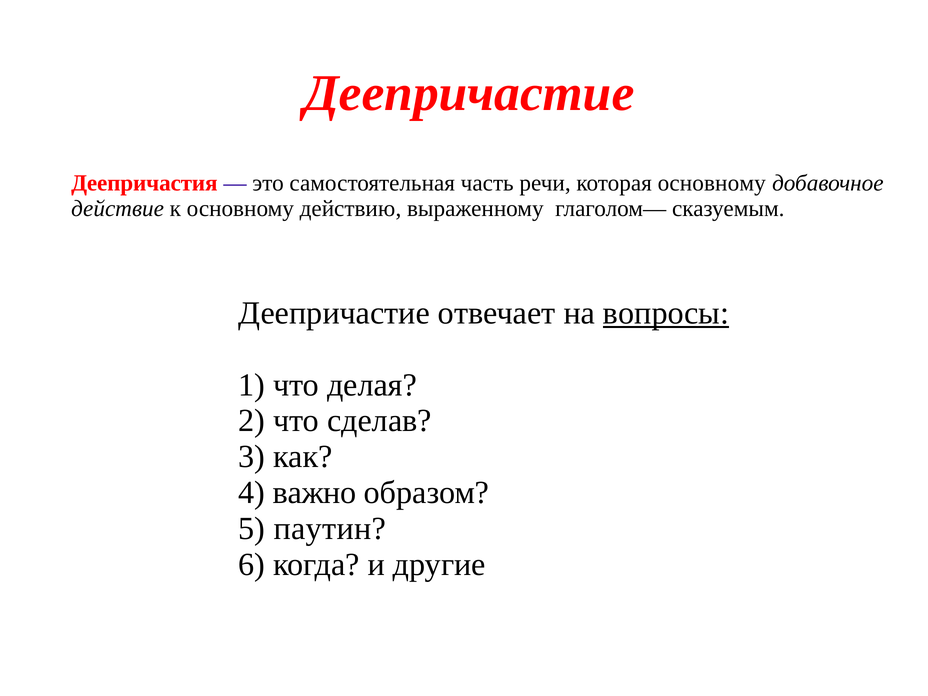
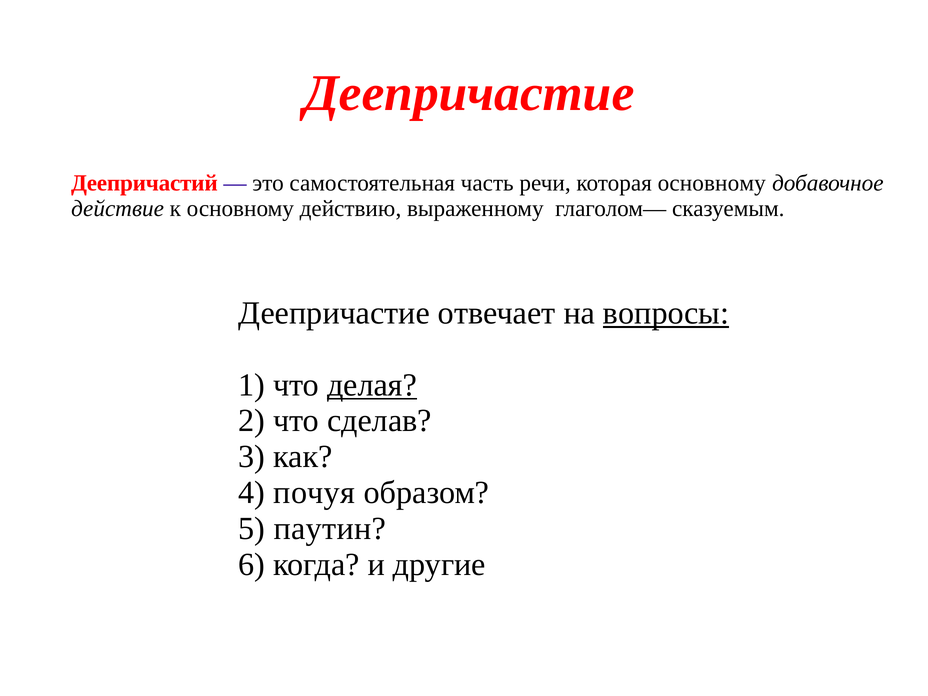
Деепричастия: Деепричастия -> Деепричастий (144, 183)
делая underline: none -> present (372, 385)
важно: важно -> почуя (314, 493)
